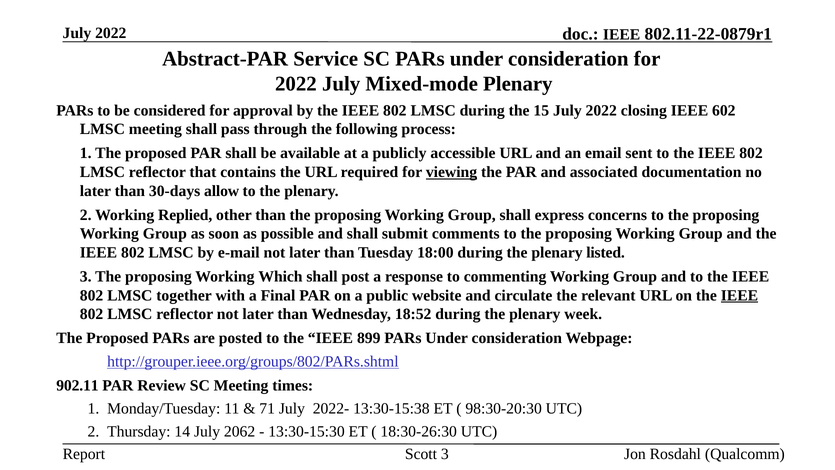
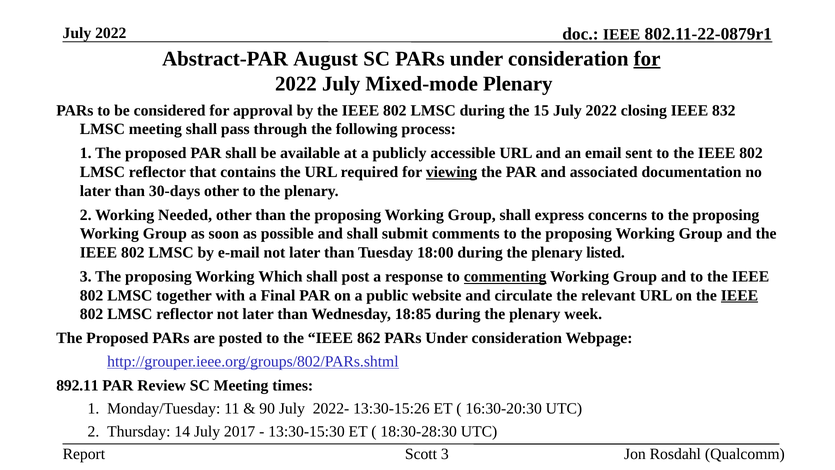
Service: Service -> August (326, 59)
for underline: none -> present (647, 59)
602: 602 -> 832 (724, 110)
30-days allow: allow -> other (222, 191)
Replied: Replied -> Needed (185, 215)
commenting underline: none -> present (505, 276)
18:52: 18:52 -> 18:85 (413, 314)
899: 899 -> 862 (369, 338)
902.11: 902.11 -> 892.11 (77, 385)
71: 71 -> 90 (267, 408)
13:30-15:38: 13:30-15:38 -> 13:30-15:26 (391, 408)
98:30-20:30: 98:30-20:30 -> 16:30-20:30 (504, 408)
2062: 2062 -> 2017 (240, 431)
18:30-26:30: 18:30-26:30 -> 18:30-28:30 (419, 431)
